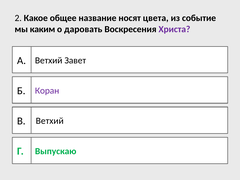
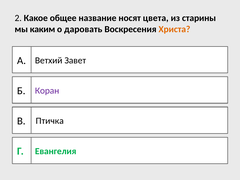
событие: событие -> старины (199, 18)
Христа colour: purple -> orange (174, 29)
Ветхий: Ветхий -> Птичка (50, 121)
Выпускаю: Выпускаю -> Евангелия (56, 151)
